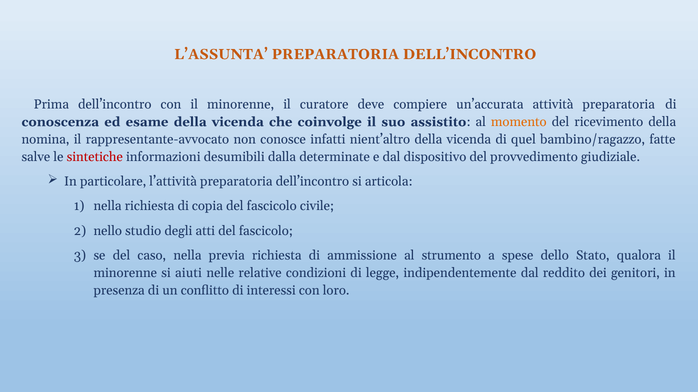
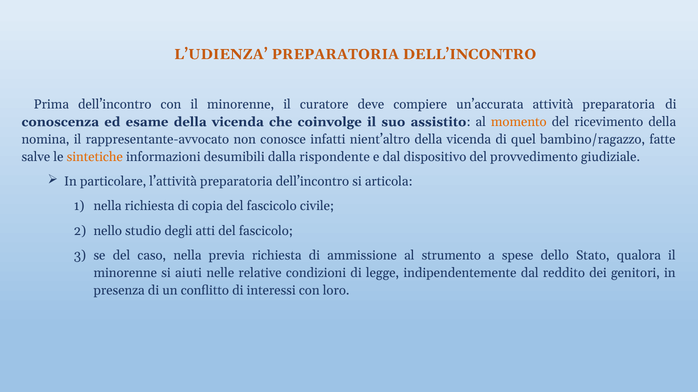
L’ASSUNTA: L’ASSUNTA -> L’UDIENZA (221, 54)
sintetiche colour: red -> orange (95, 157)
determinate: determinate -> rispondente (335, 157)
